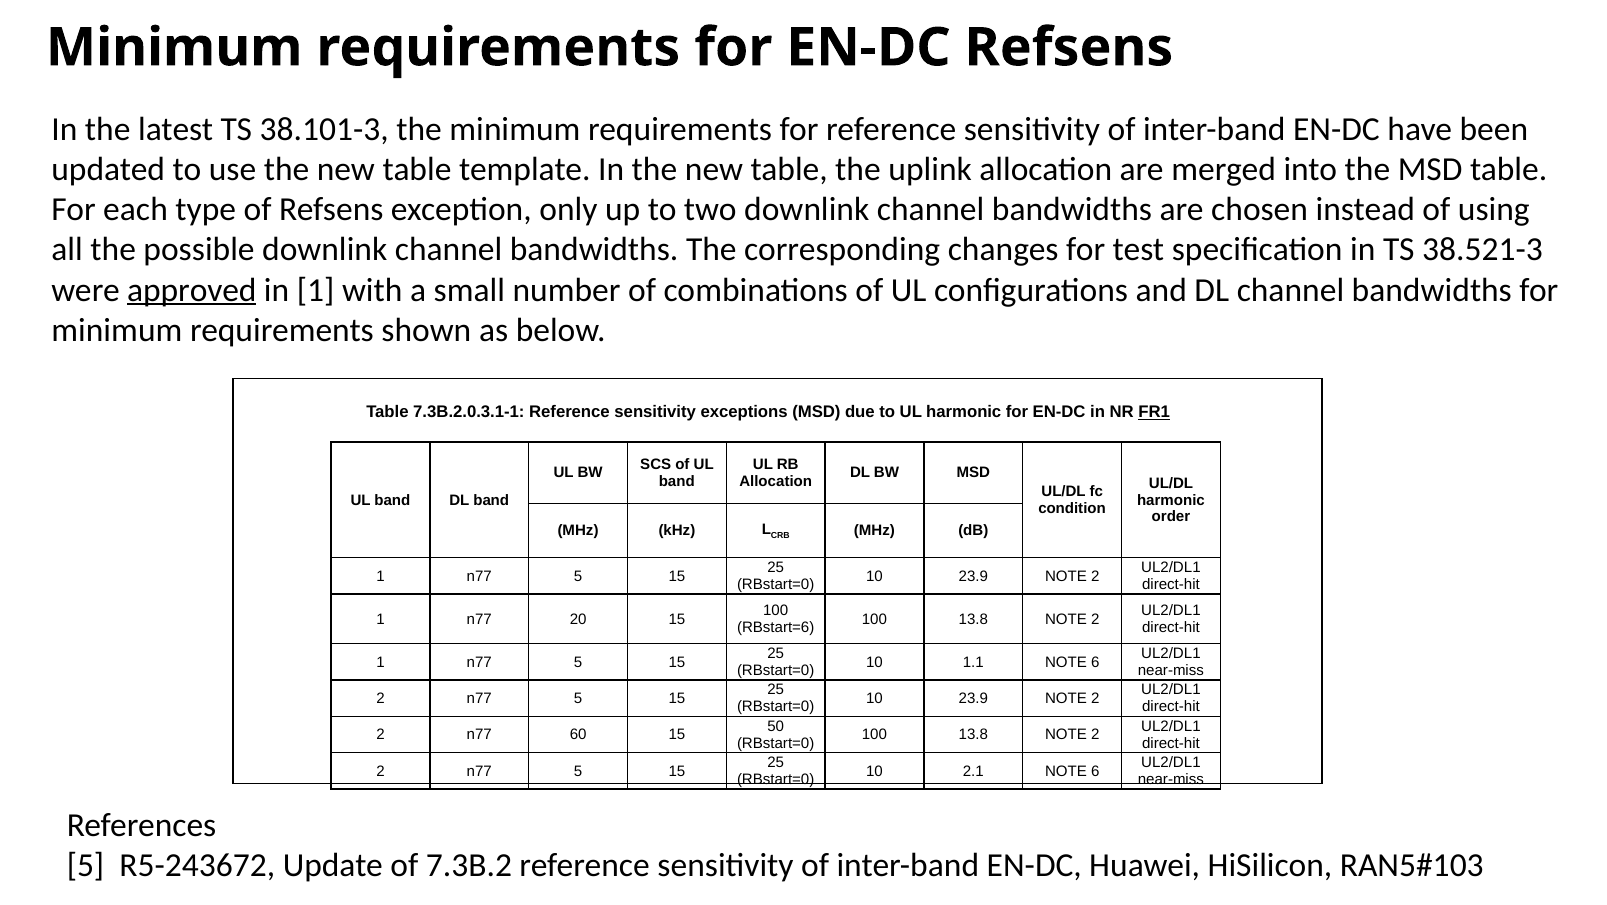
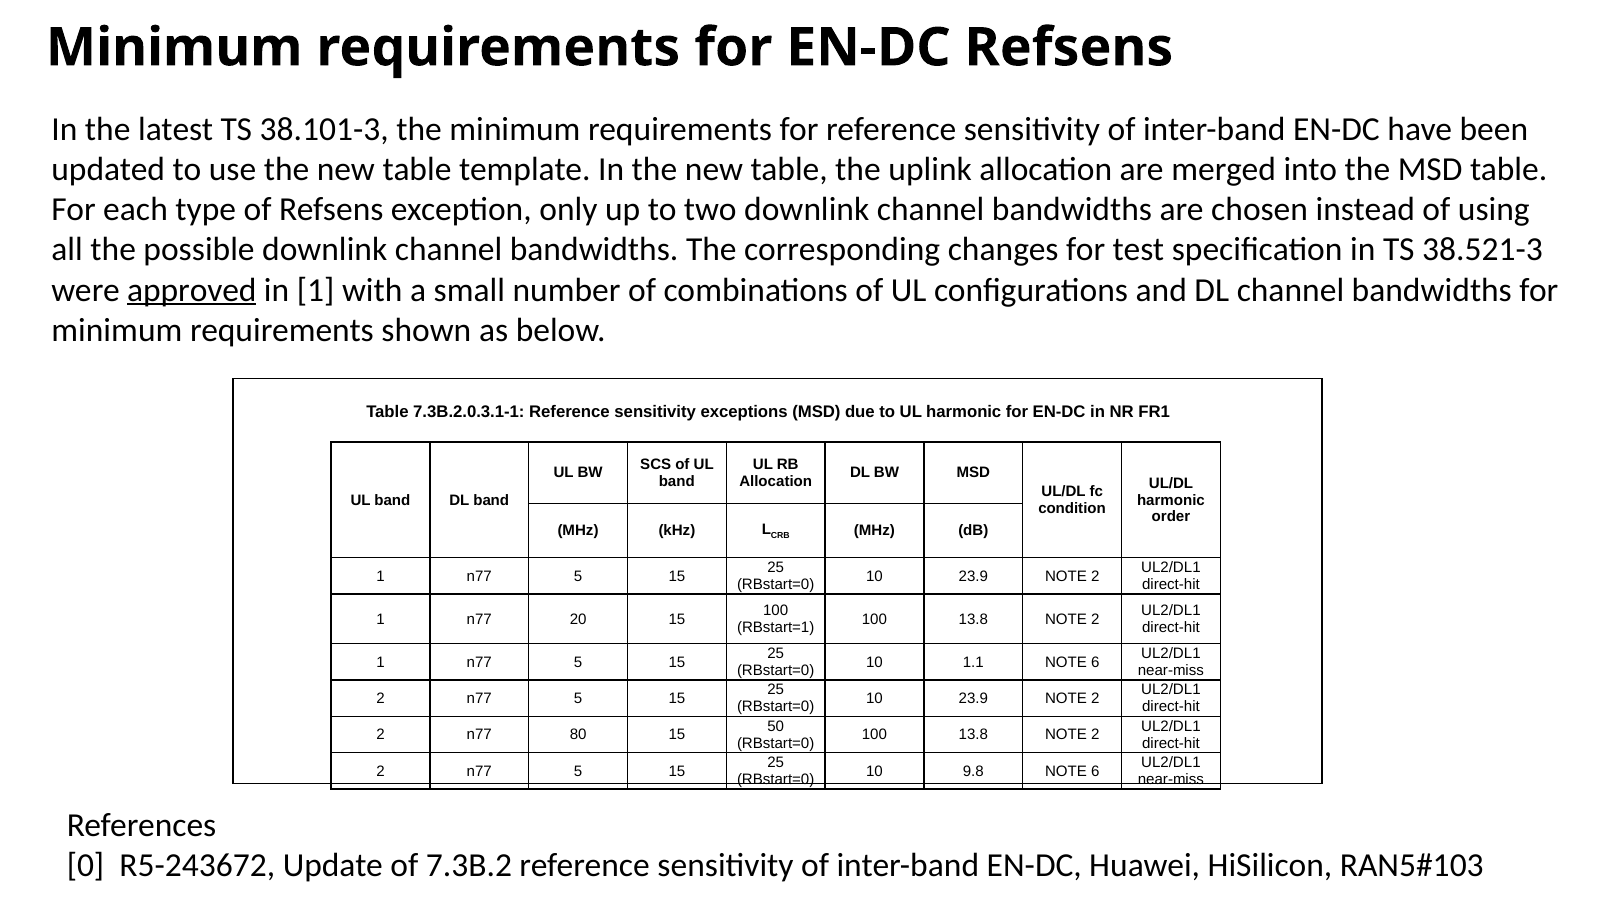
FR1 underline: present -> none (1154, 412)
RBstart=6: RBstart=6 -> RBstart=1 (776, 627)
60: 60 -> 80 (578, 734)
2.1: 2.1 -> 9.8 (973, 770)
5: 5 -> 0 (85, 864)
